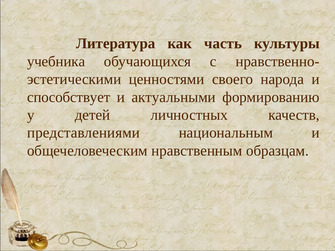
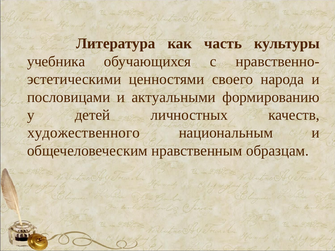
способствует: способствует -> пословицами (69, 97)
представлениями: представлениями -> художественного (84, 133)
